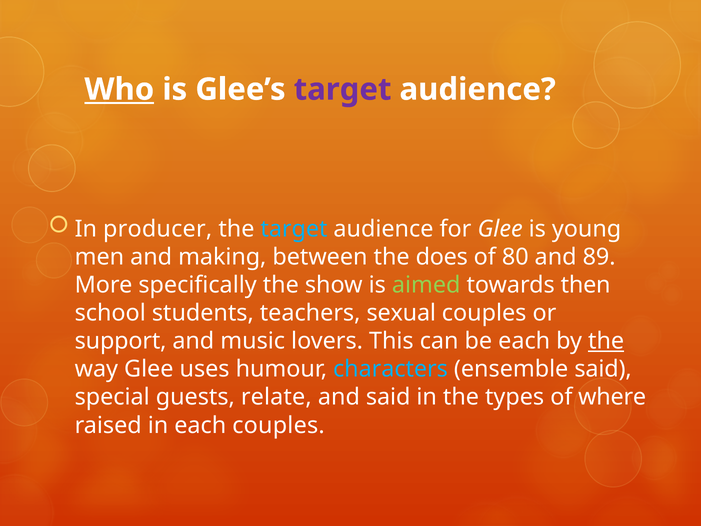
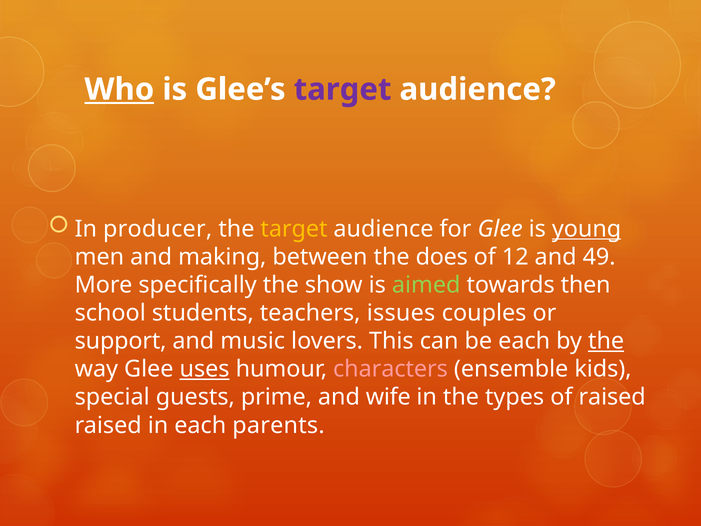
target colour: light blue -> yellow (294, 229)
young underline: none -> present (587, 229)
80: 80 -> 12 (515, 257)
89: 89 -> 49 (599, 257)
sexual: sexual -> issues (401, 313)
uses underline: none -> present (205, 369)
characters colour: light blue -> pink (390, 369)
ensemble said: said -> kids (603, 369)
relate: relate -> prime (276, 397)
and said: said -> wife (388, 397)
of where: where -> raised (612, 397)
each couples: couples -> parents (279, 425)
